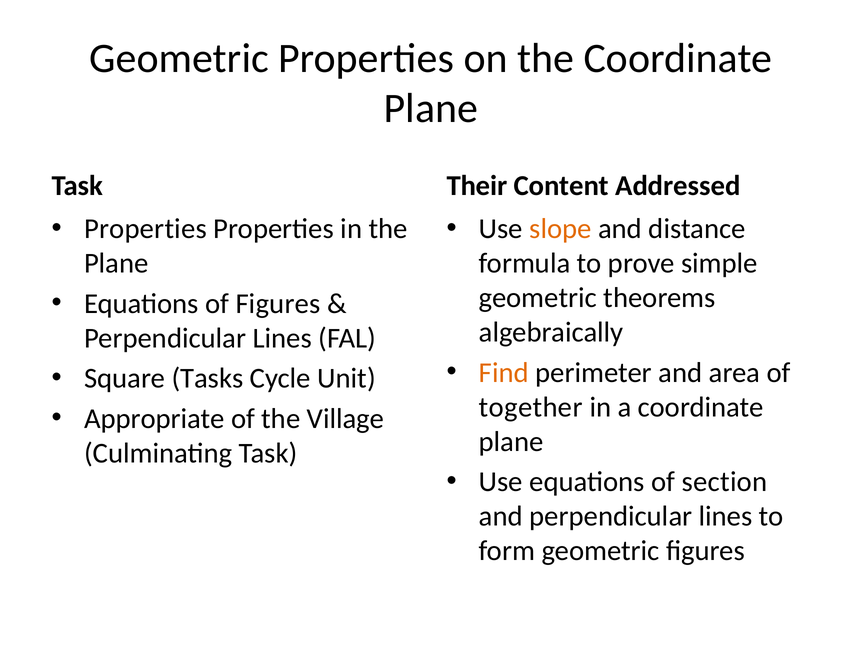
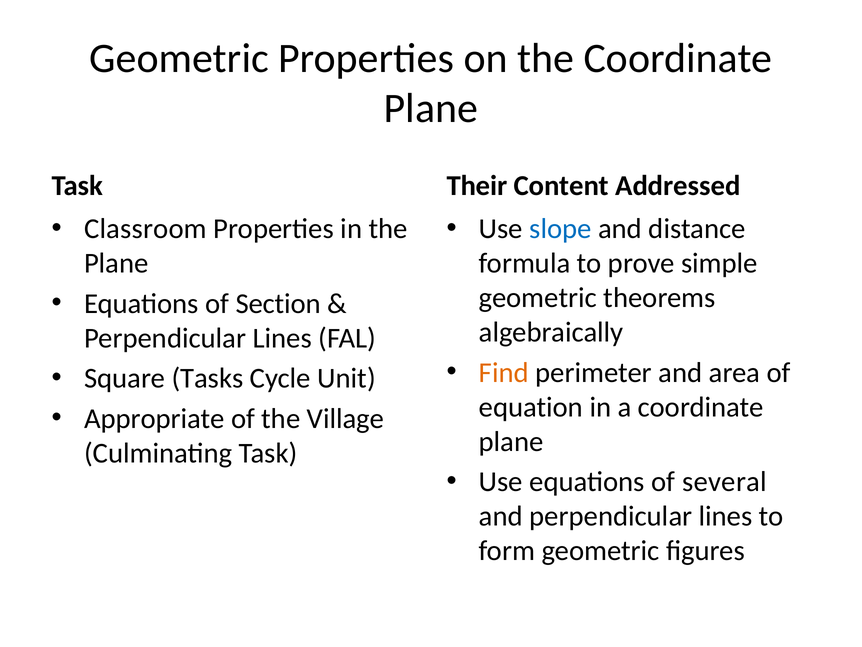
Properties: Properties -> Classroom (145, 229)
slope colour: orange -> blue (560, 229)
of Figures: Figures -> Section (278, 303)
together: together -> equation (531, 407)
section: section -> several (725, 481)
